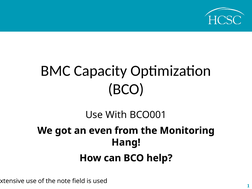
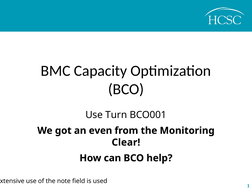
With: With -> Turn (116, 115)
Hang: Hang -> Clear (126, 142)
